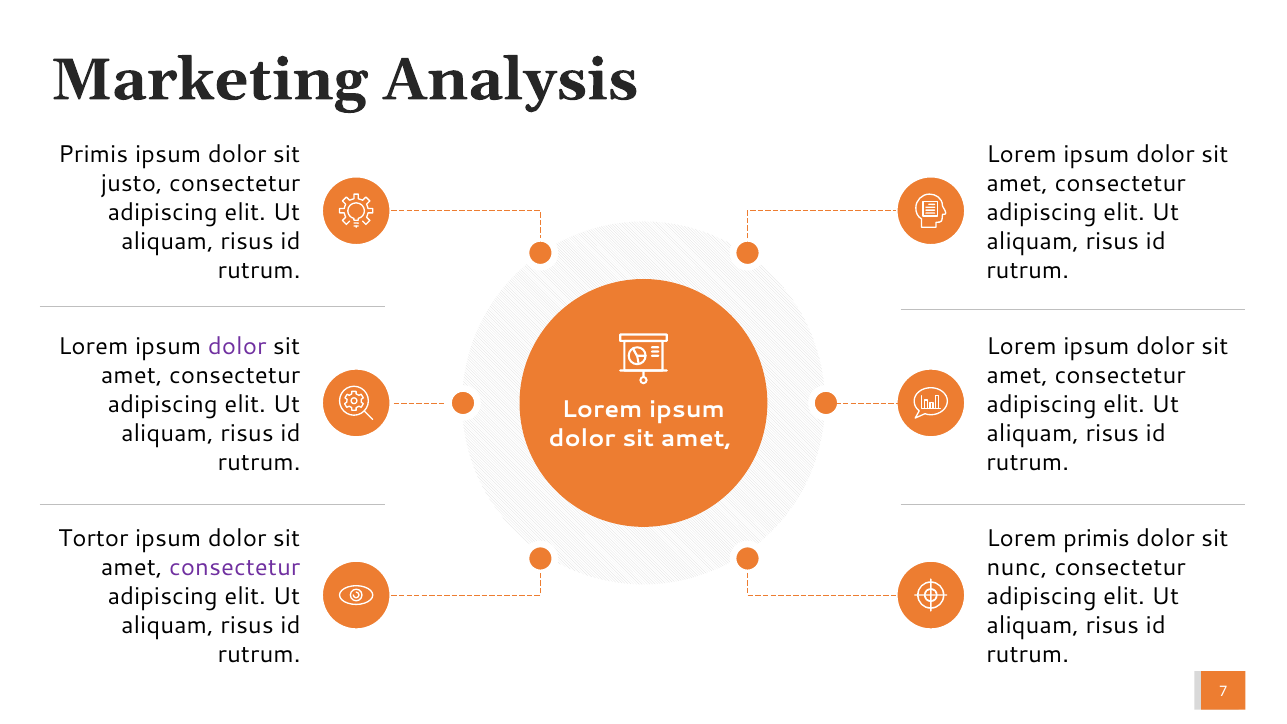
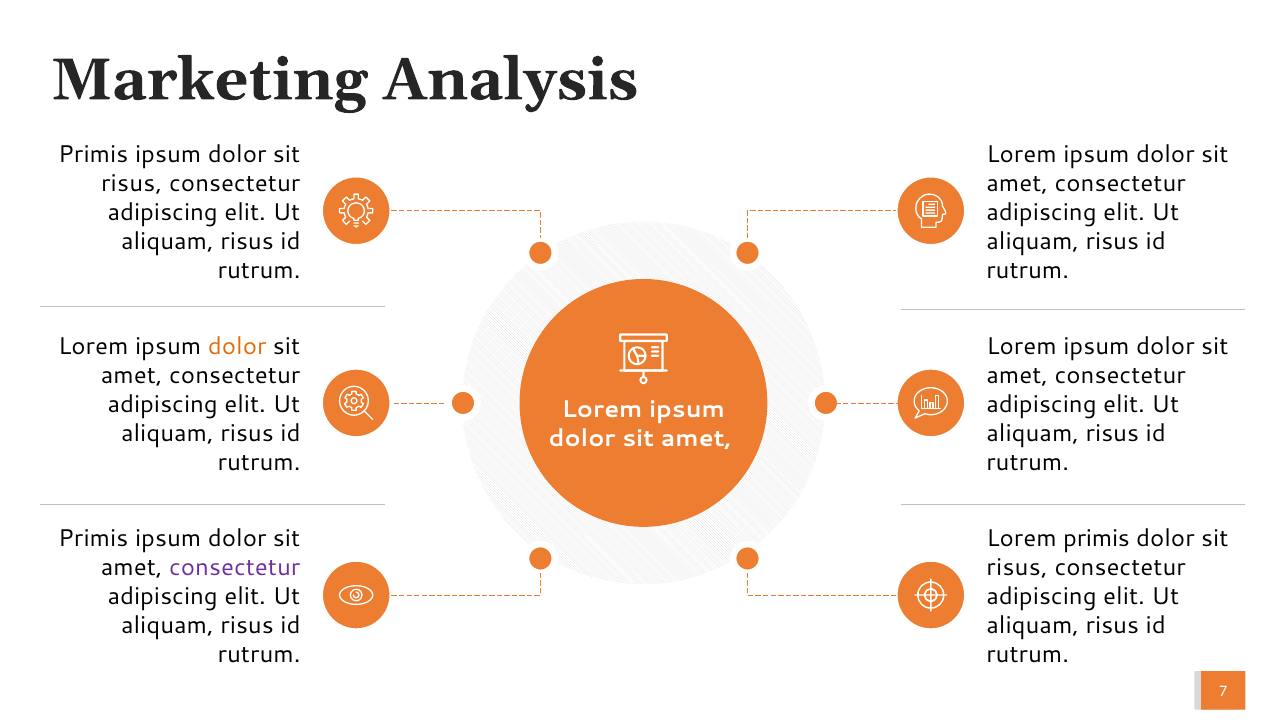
justo: justo -> risus (132, 183)
dolor colour: purple -> orange (237, 347)
Tortor: Tortor -> Primis (93, 539)
nunc: nunc -> risus (1017, 568)
